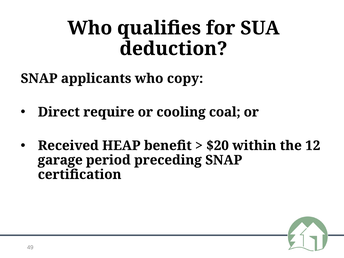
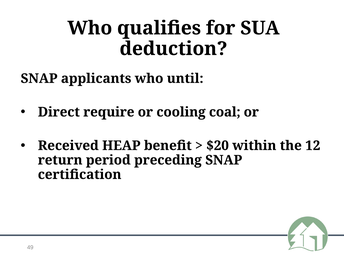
copy: copy -> until (185, 79)
garage: garage -> return (60, 160)
